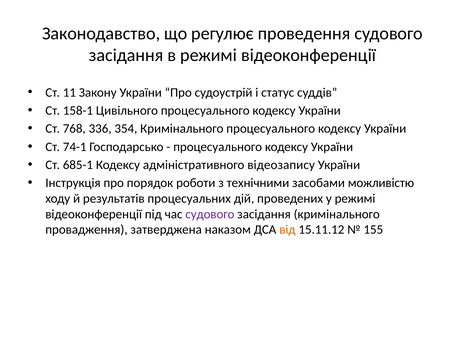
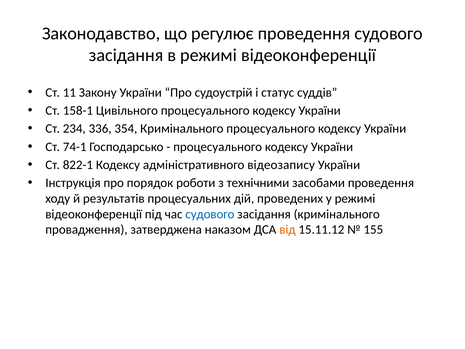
768: 768 -> 234 (74, 129)
685-1: 685-1 -> 822-1 (78, 165)
засобами можливістю: можливістю -> проведення (381, 183)
судового colour: purple -> blue (210, 214)
